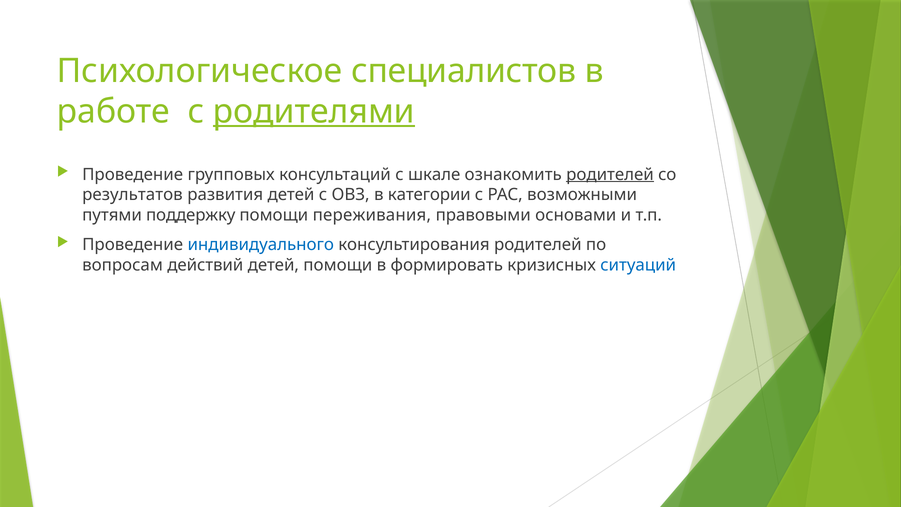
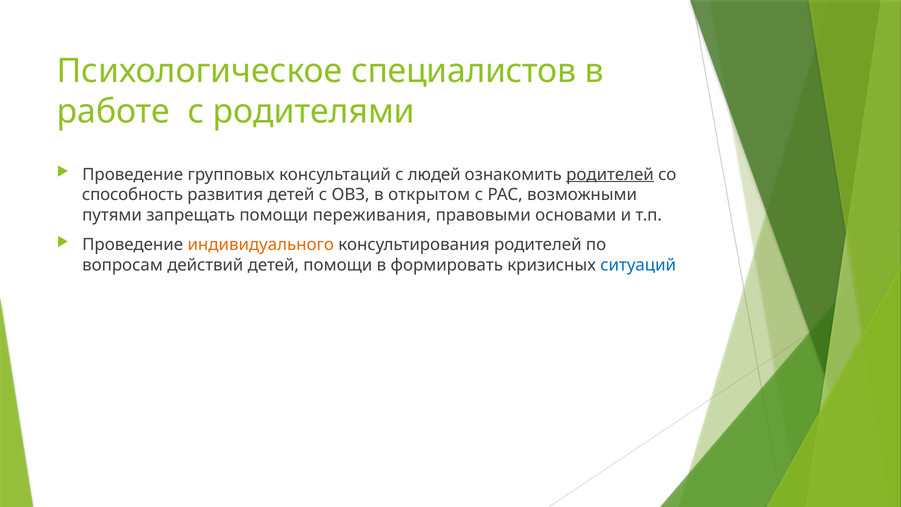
родителями underline: present -> none (314, 112)
шкале: шкале -> людей (434, 174)
результатов: результатов -> способность (133, 195)
категории: категории -> открытом (429, 195)
поддержку: поддержку -> запрещать (191, 215)
индивидуального colour: blue -> orange (261, 245)
